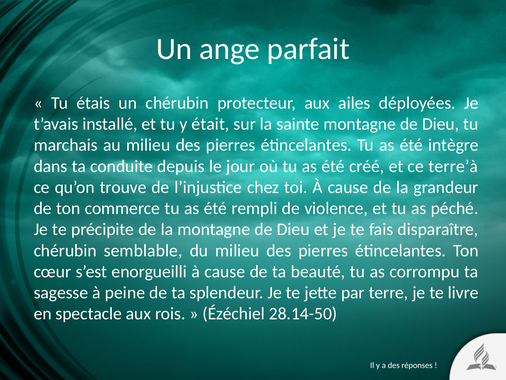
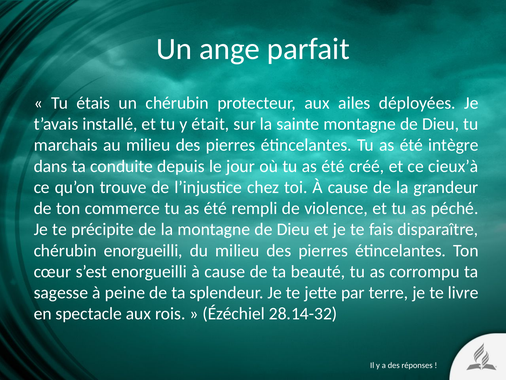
terre’à: terre’à -> cieux’à (453, 166)
chérubin semblable: semblable -> enorgueilli (143, 250)
28.14-50: 28.14-50 -> 28.14-32 (303, 313)
